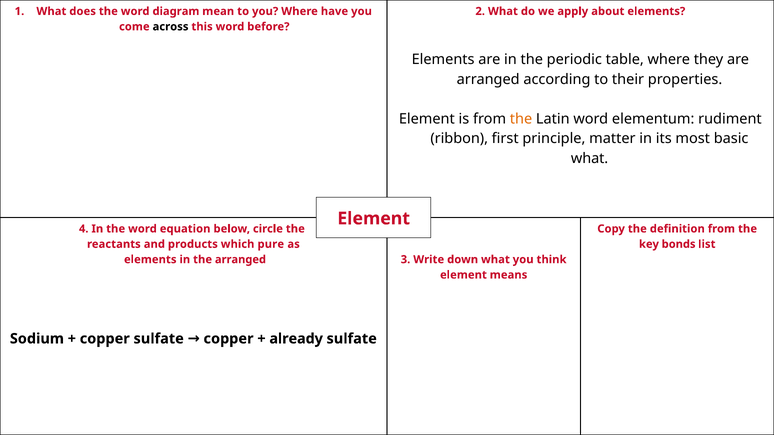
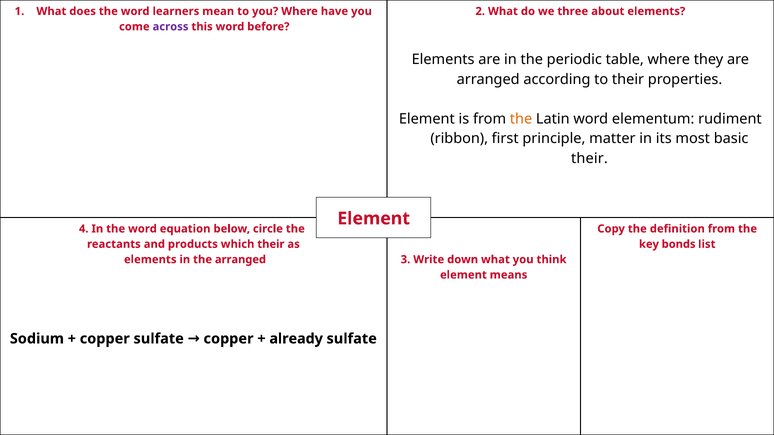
diagram: diagram -> learners (176, 11)
apply: apply -> three (573, 11)
across colour: black -> purple (171, 27)
what: what -> their (589, 158)
which pure: pure -> their (271, 244)
